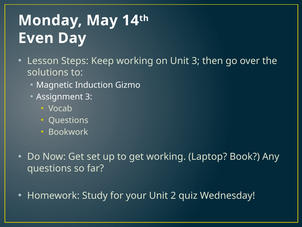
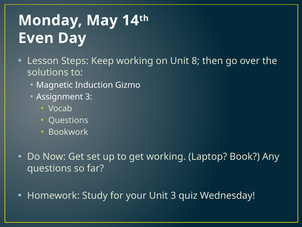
Unit 3: 3 -> 8 (196, 61)
Unit 2: 2 -> 3 (173, 195)
